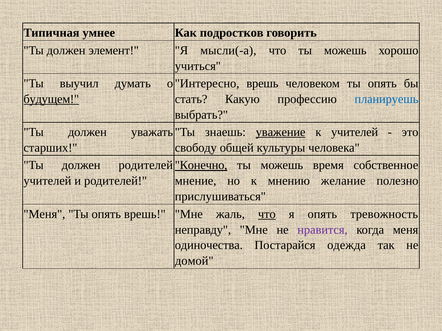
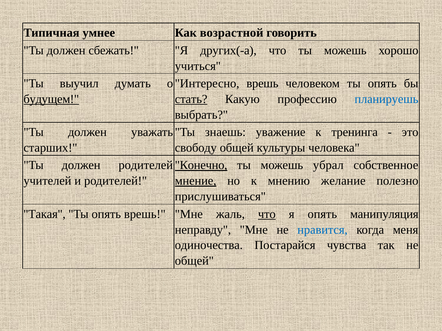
подростков: подростков -> возрастной (232, 33)
элемент: элемент -> сбежать (114, 50)
мысли(-а: мысли(-а -> других(-а (228, 50)
стать underline: none -> present (191, 99)
уважение underline: present -> none (281, 132)
к учителей: учителей -> тренинга (355, 132)
время: время -> убрал (328, 166)
мнение underline: none -> present (196, 181)
Меня: Меня -> Такая (44, 214)
тревожность: тревожность -> манипуляция (384, 214)
нравится colour: purple -> blue (323, 230)
одежда: одежда -> чувства (347, 246)
домой: домой -> общей (194, 261)
